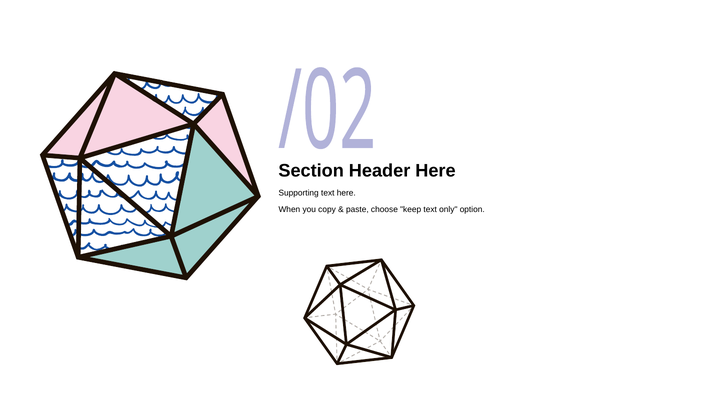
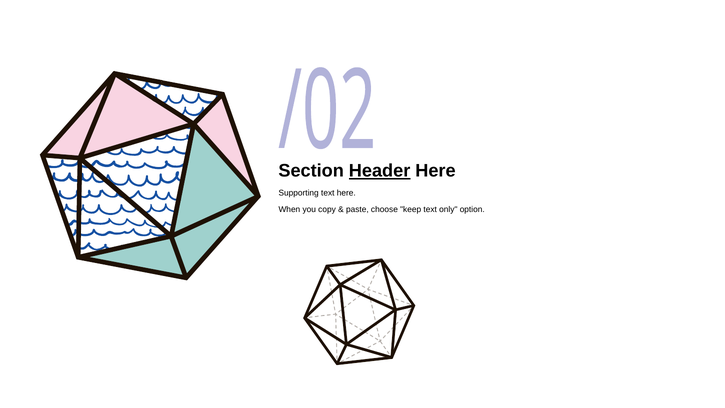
Header underline: none -> present (380, 171)
